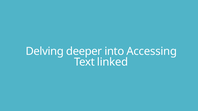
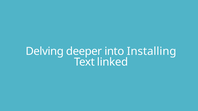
Accessing: Accessing -> Installing (152, 51)
